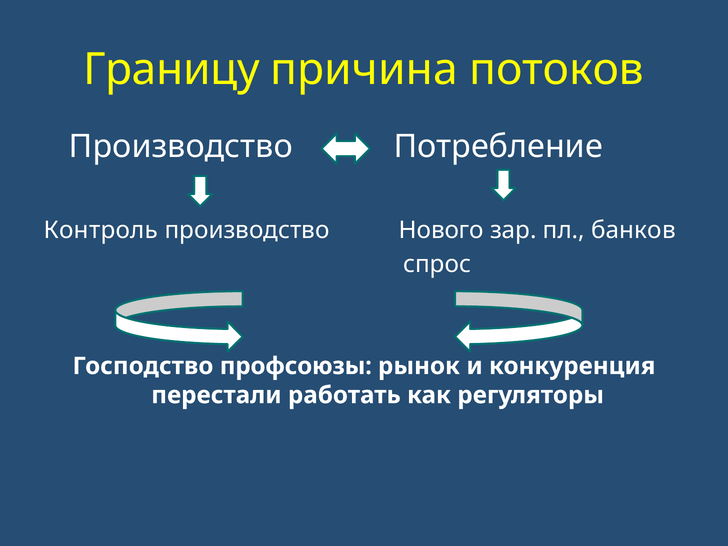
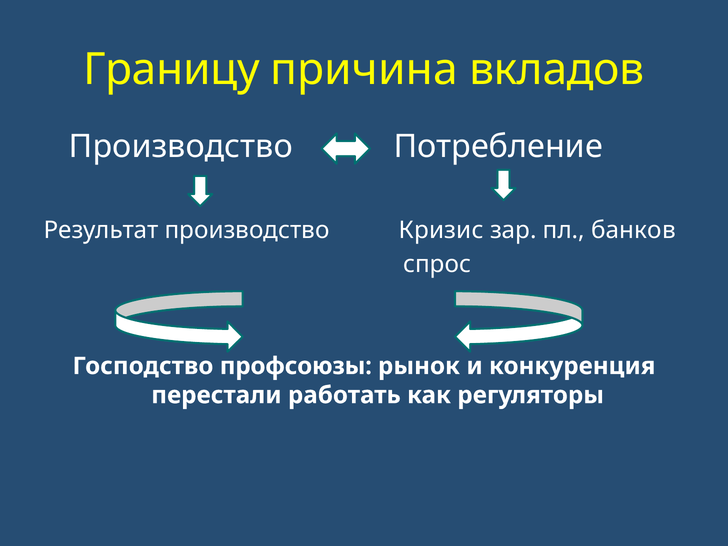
потоков: потоков -> вкладов (557, 70)
Контроль: Контроль -> Результат (101, 230)
Нового: Нового -> Кризис (441, 230)
